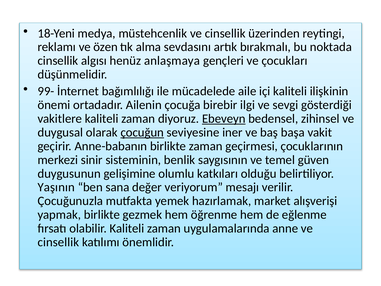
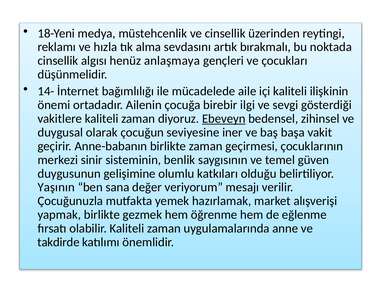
özen: özen -> hızla (105, 47)
99-: 99- -> 14- (46, 91)
çocuğun underline: present -> none (142, 132)
cinsellik: cinsellik -> takdirde (59, 242)
